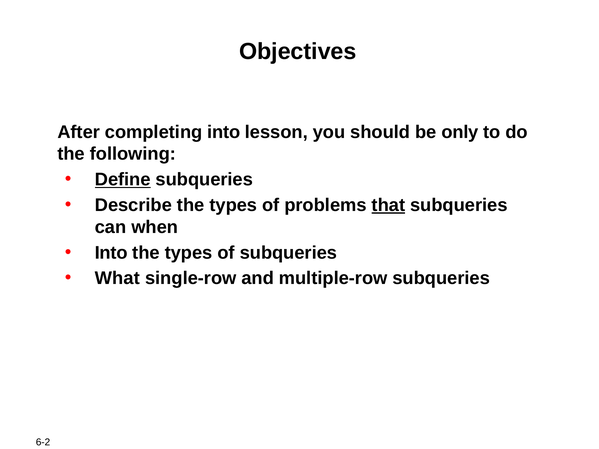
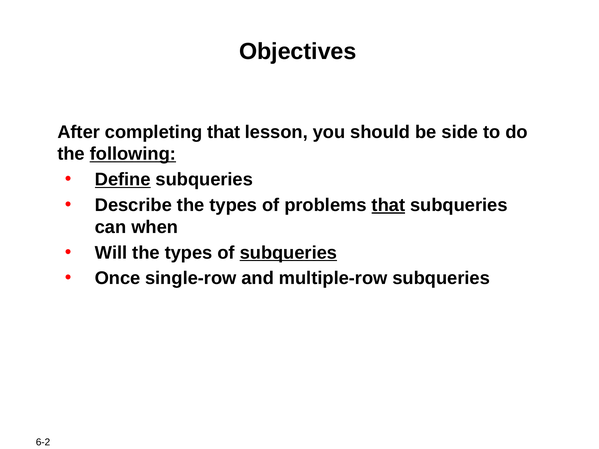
completing into: into -> that (224, 132)
only: only -> side (460, 132)
following underline: none -> present (133, 154)
Into: Into -> Will (111, 253)
subqueries underline: none -> present (288, 253)
What: What -> Once (118, 278)
